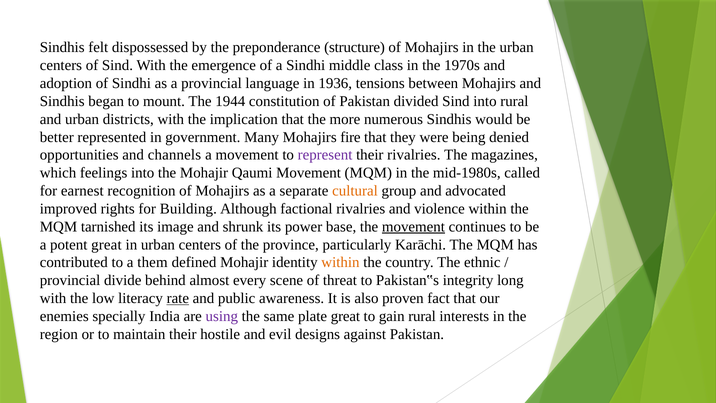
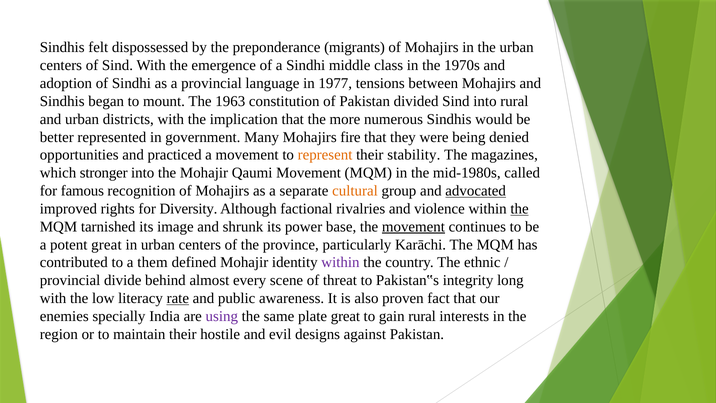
structure: structure -> migrants (355, 47)
1936: 1936 -> 1977 (335, 83)
1944: 1944 -> 1963 (230, 101)
channels: channels -> practiced (175, 155)
represent colour: purple -> orange (325, 155)
their rivalries: rivalries -> stability (414, 155)
feelings: feelings -> stronger (104, 173)
earnest: earnest -> famous (82, 191)
advocated underline: none -> present (476, 191)
Building: Building -> Diversity (189, 209)
the underline: none -> present (520, 209)
within colour: orange -> purple (340, 262)
